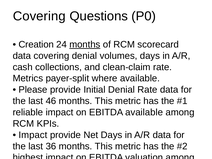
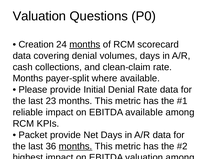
Covering: Covering -> Valuation (39, 16)
Metrics: Metrics -> Months (28, 78)
46: 46 -> 23 (51, 101)
Impact: Impact -> Packet (33, 135)
months underline: none -> present (76, 146)
